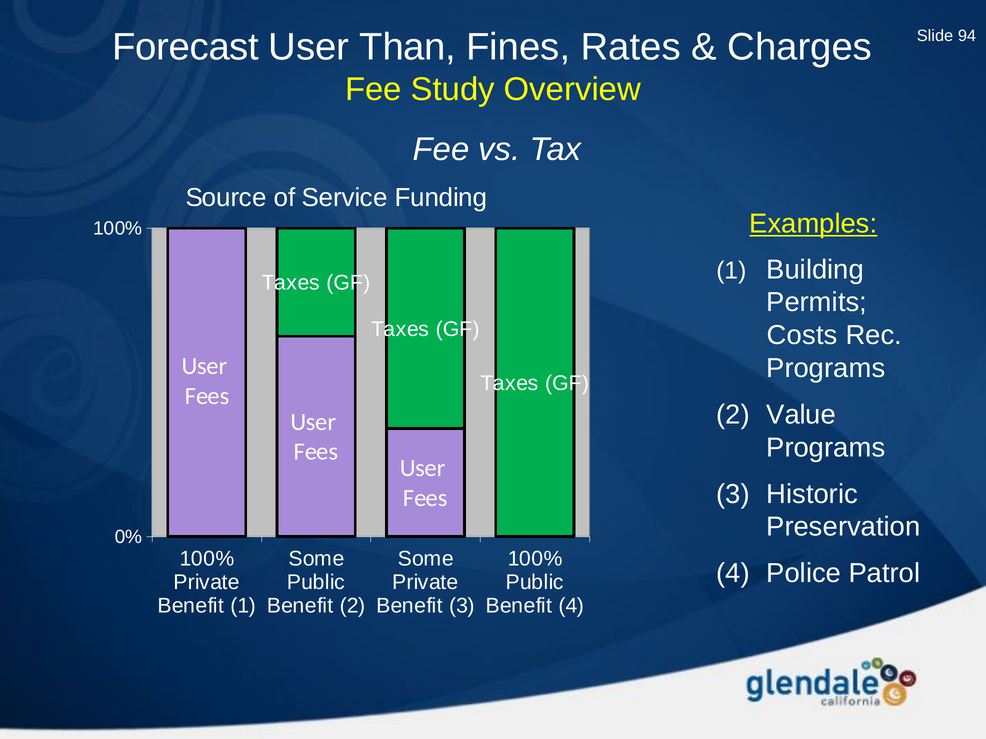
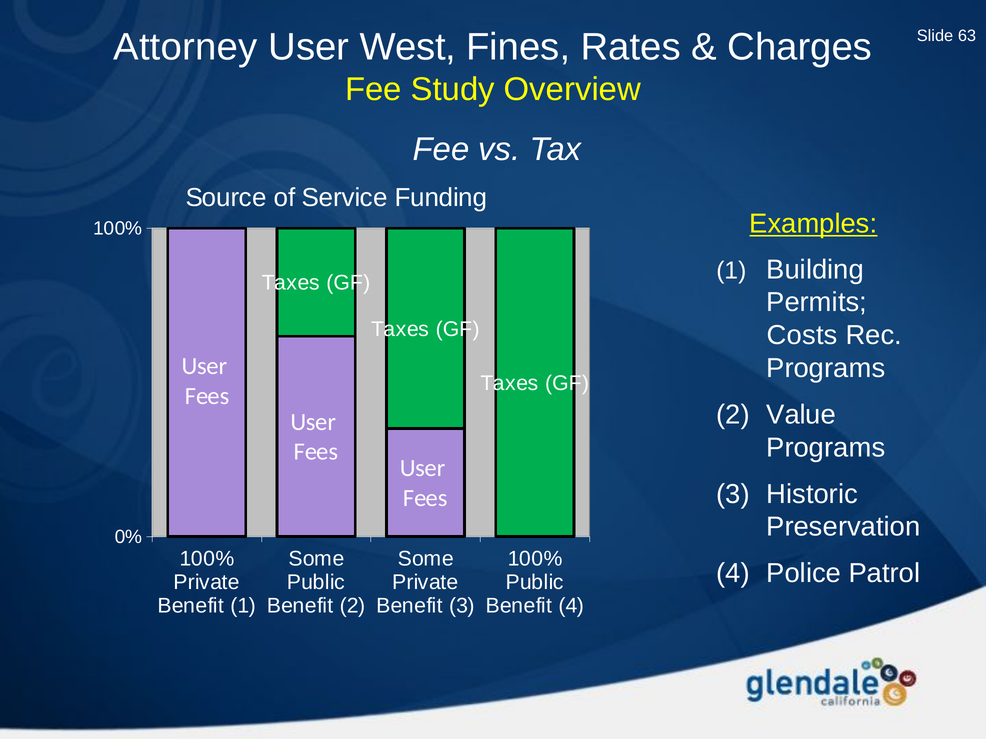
94: 94 -> 63 (967, 36)
Forecast: Forecast -> Attorney (185, 47)
Than: Than -> West (408, 47)
